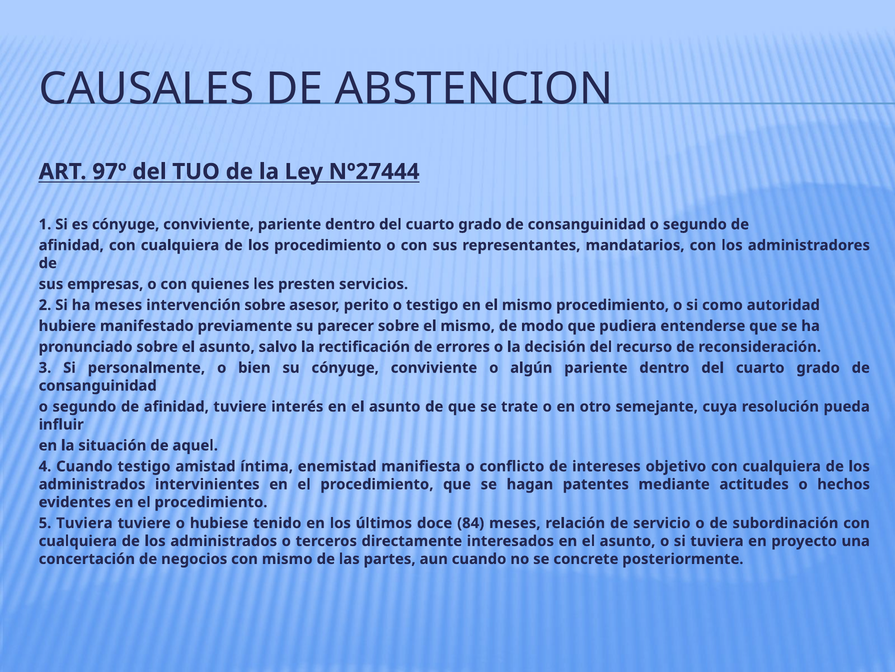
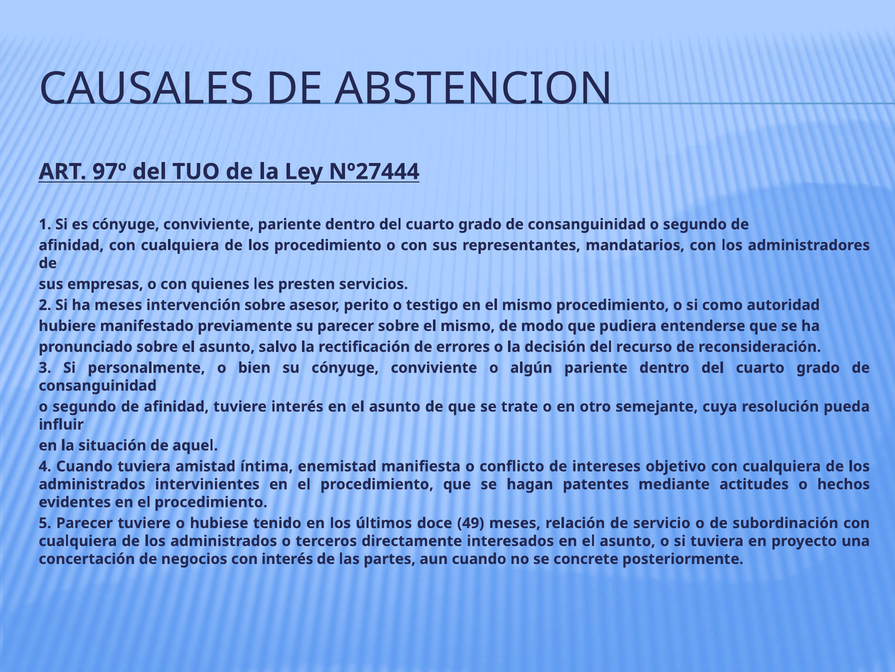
Cuando testigo: testigo -> tuviera (144, 466)
5 Tuviera: Tuviera -> Parecer (84, 523)
84: 84 -> 49 (471, 523)
con mismo: mismo -> interés (287, 558)
